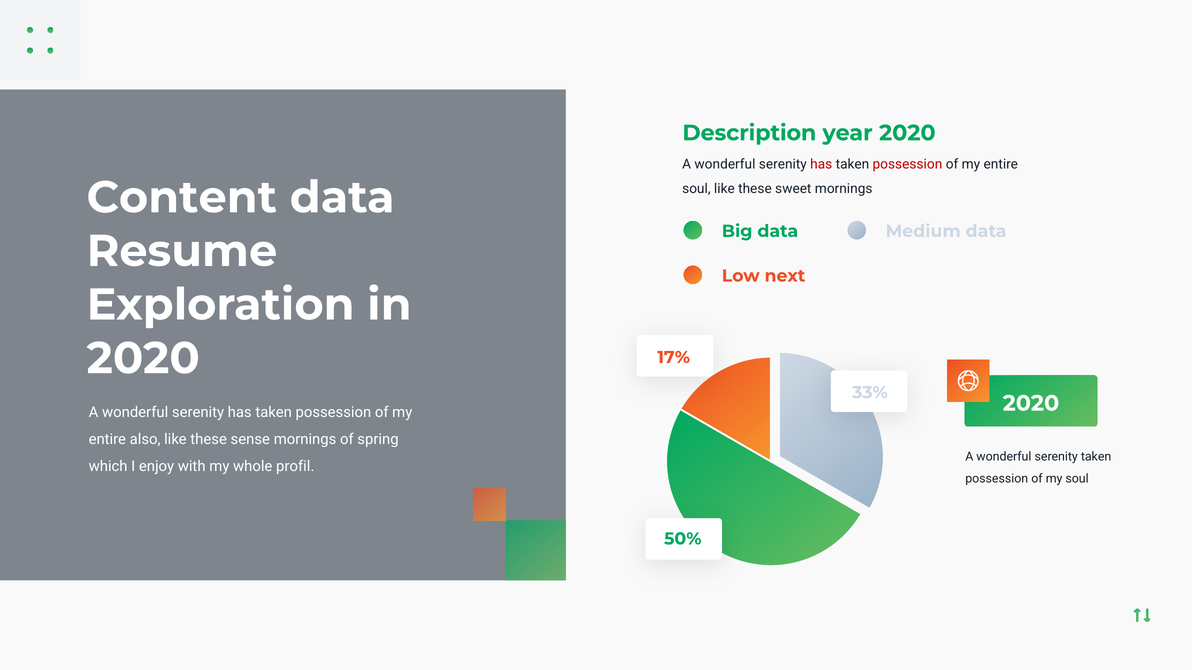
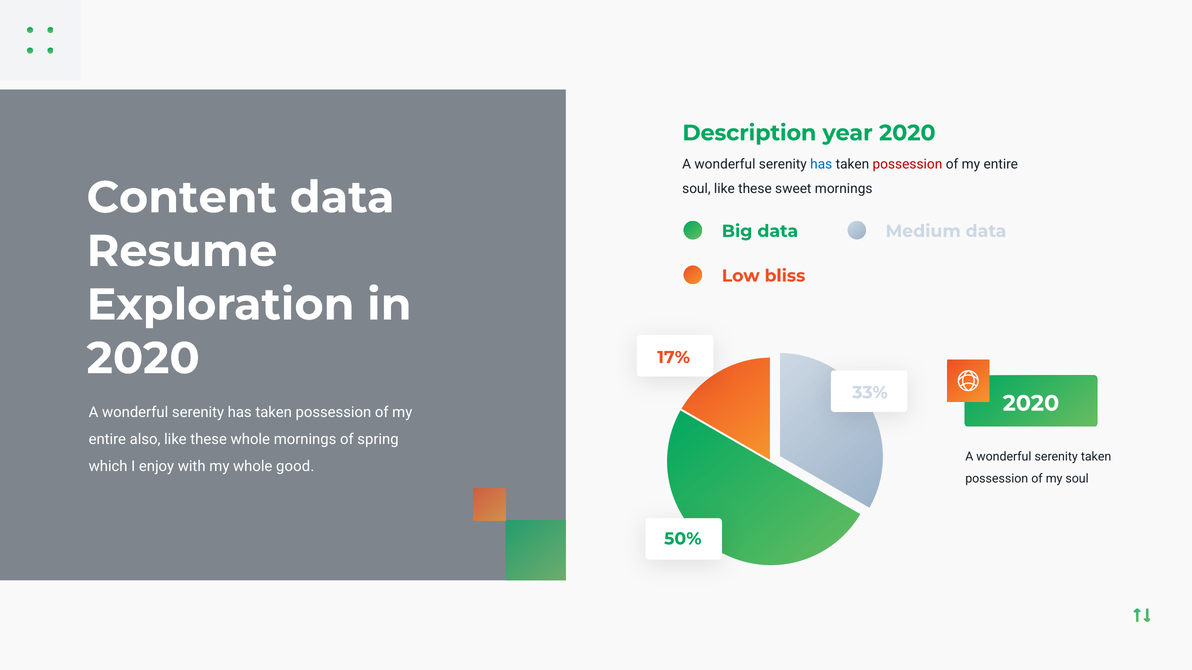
has colour: red -> blue (821, 164)
next: next -> bliss (785, 276)
these sense: sense -> whole (250, 440)
profil: profil -> good (295, 466)
